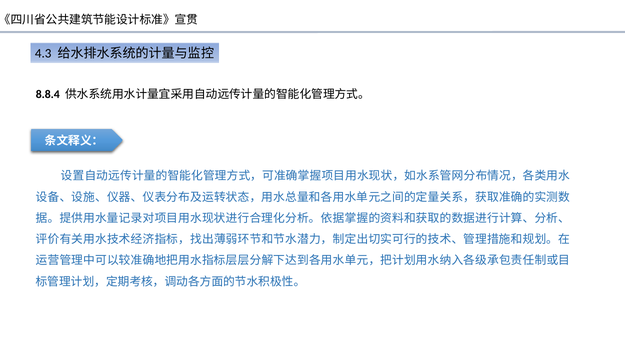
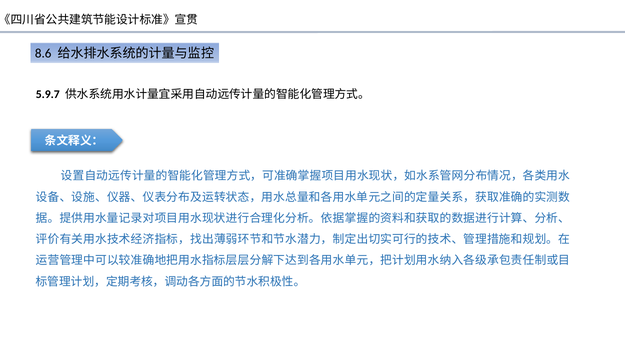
4.3: 4.3 -> 8.6 (43, 53)
8.8.4: 8.8.4 -> 5.9.7 (48, 94)
